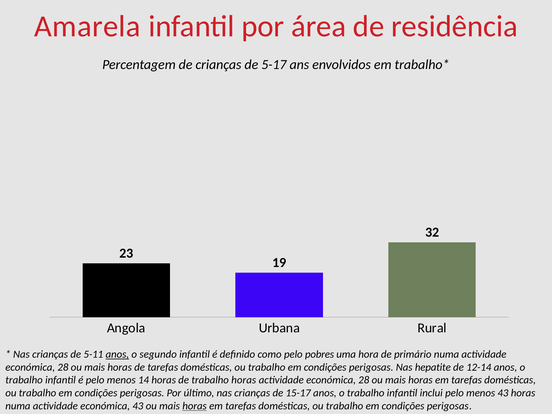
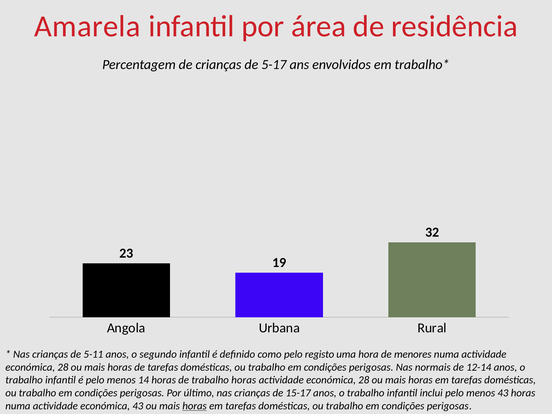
anos underline: present -> none (117, 354)
pobres: pobres -> registo (320, 354)
primário: primário -> menores (413, 354)
hepatite: hepatite -> normais (433, 367)
